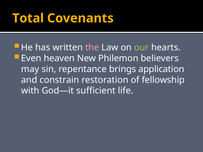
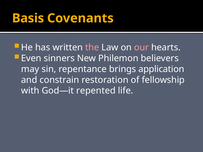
Total: Total -> Basis (28, 18)
our colour: light green -> pink (141, 47)
heaven: heaven -> sinners (59, 58)
sufficient: sufficient -> repented (96, 91)
